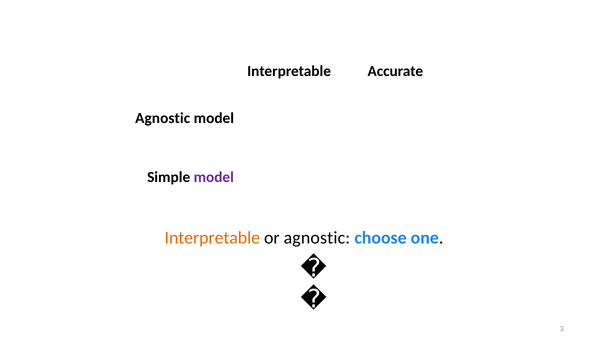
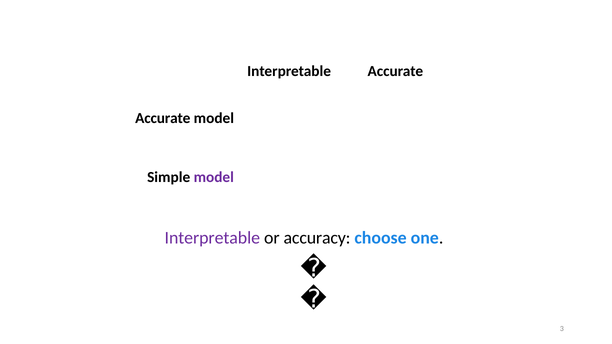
Agnostic: Agnostic -> Accurate (163, 118)
Interpretable colour: orange -> purple (212, 238)
or agnostic: agnostic -> accuracy (317, 238)
